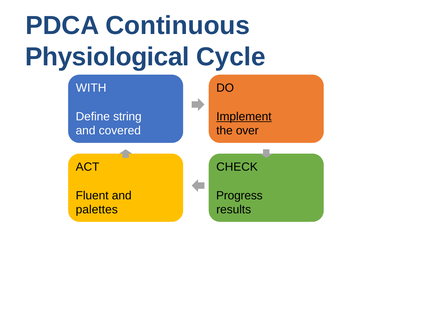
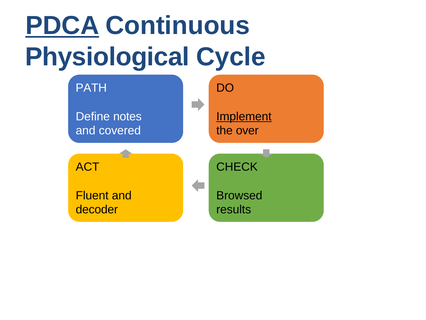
PDCA underline: none -> present (62, 26)
WITH: WITH -> PATH (91, 88)
string: string -> notes (127, 116)
Progress: Progress -> Browsed (239, 195)
palettes: palettes -> decoder (97, 209)
